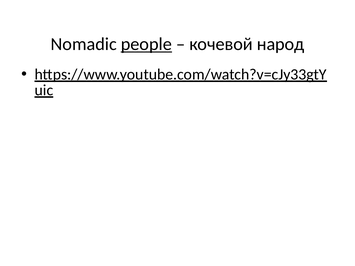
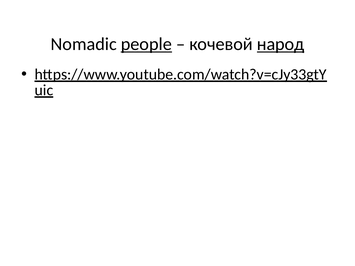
народ underline: none -> present (281, 44)
